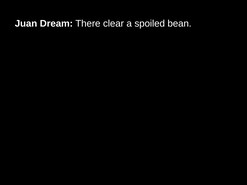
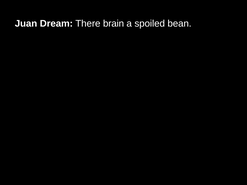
clear: clear -> brain (114, 24)
